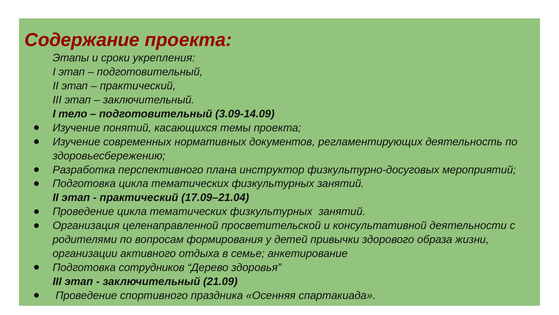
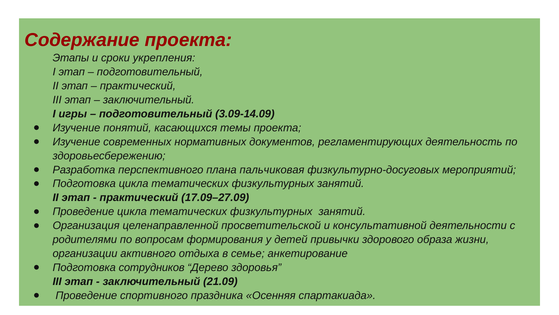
тело: тело -> игры (73, 114)
инструктор: инструктор -> пальчиковая (272, 169)
17.09–21.04: 17.09–21.04 -> 17.09–27.09 (215, 197)
